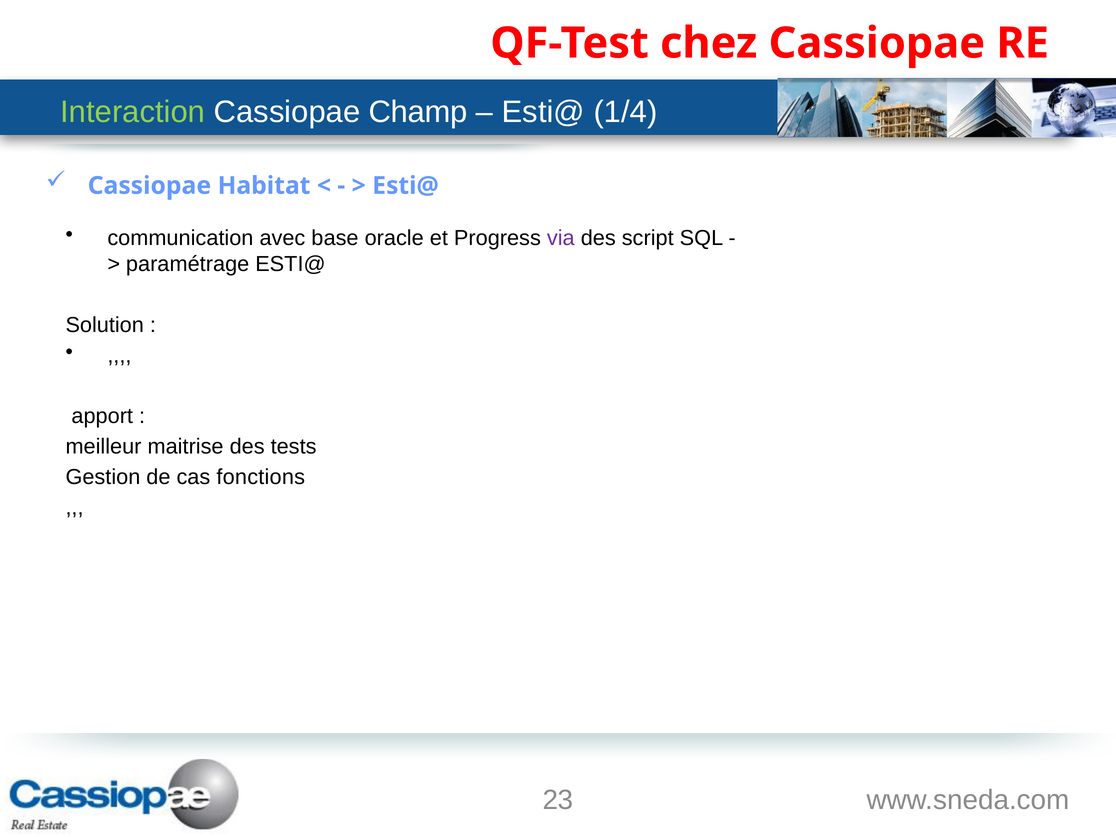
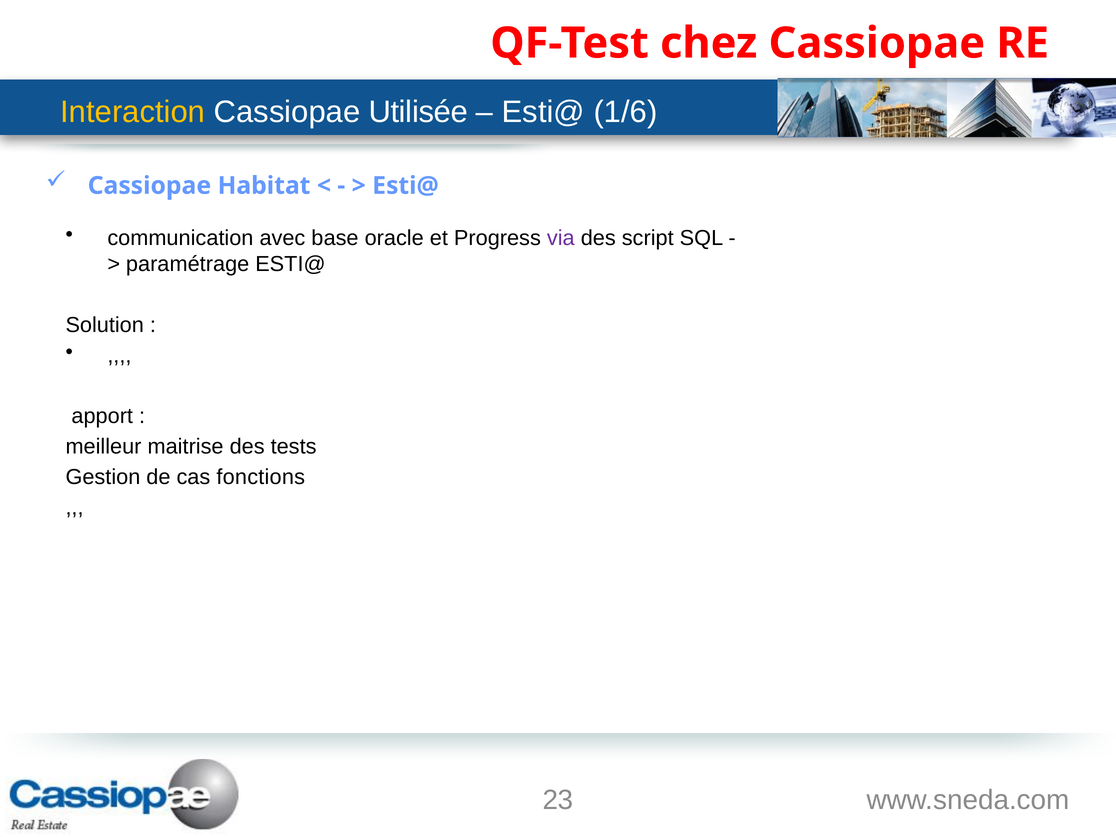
Interaction colour: light green -> yellow (133, 112)
Champ: Champ -> Utilisée (418, 112)
1/4: 1/4 -> 1/6 (626, 112)
